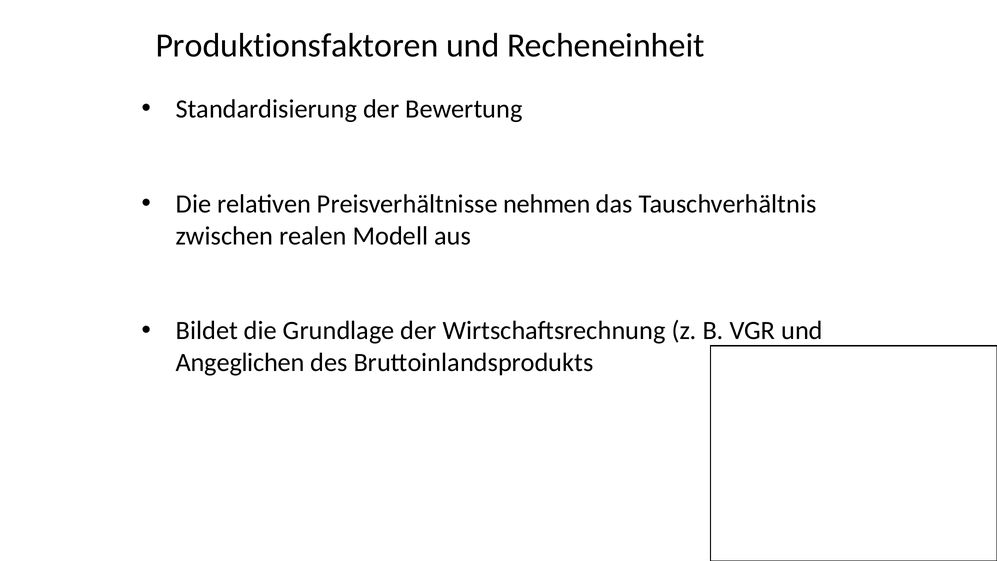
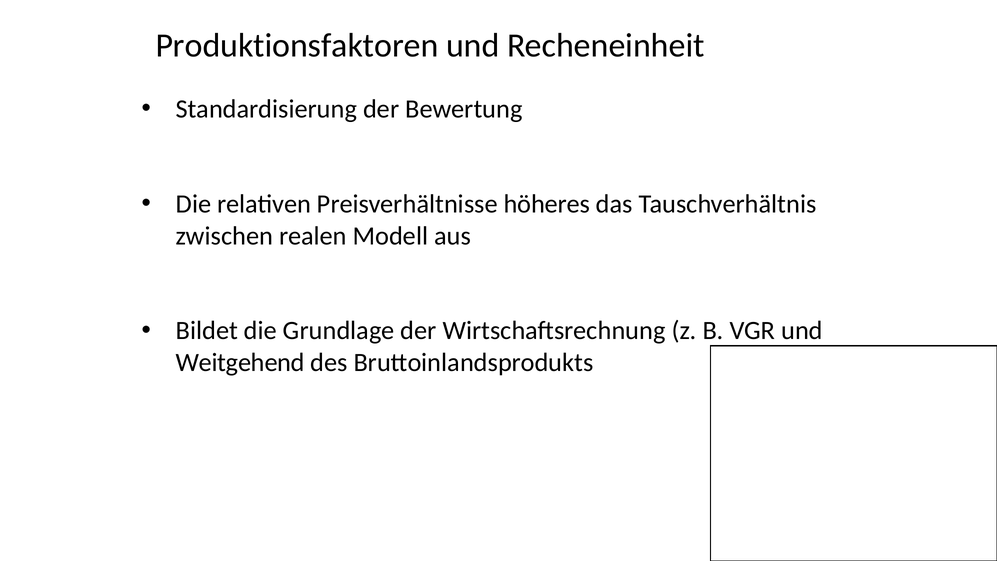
nehmen: nehmen -> höheres (547, 204)
Angeglichen: Angeglichen -> Weitgehend (240, 362)
